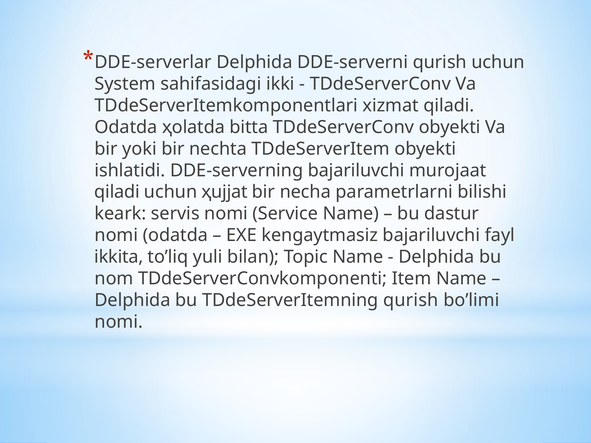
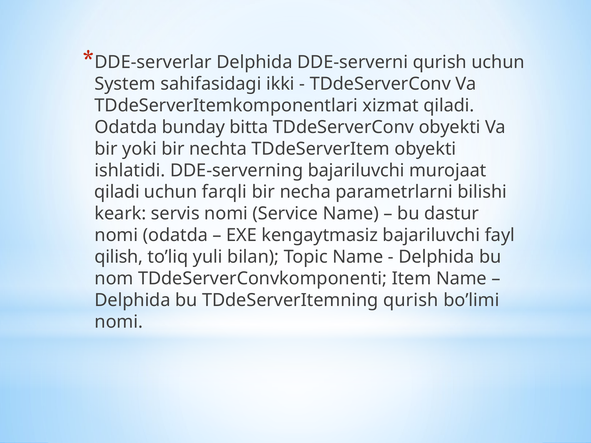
ҳolatda: ҳolatda -> bunday (193, 127)
ҳujjat: ҳujjat -> farqli (224, 192)
ikkita: ikkita -> qilish (119, 257)
